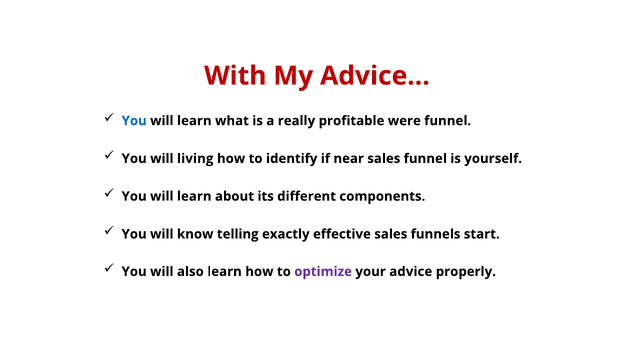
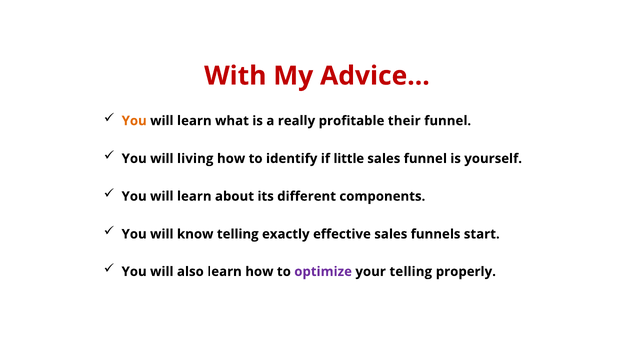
You colour: blue -> orange (134, 121)
were: were -> their (404, 121)
near: near -> little (349, 158)
your advice: advice -> telling (411, 271)
